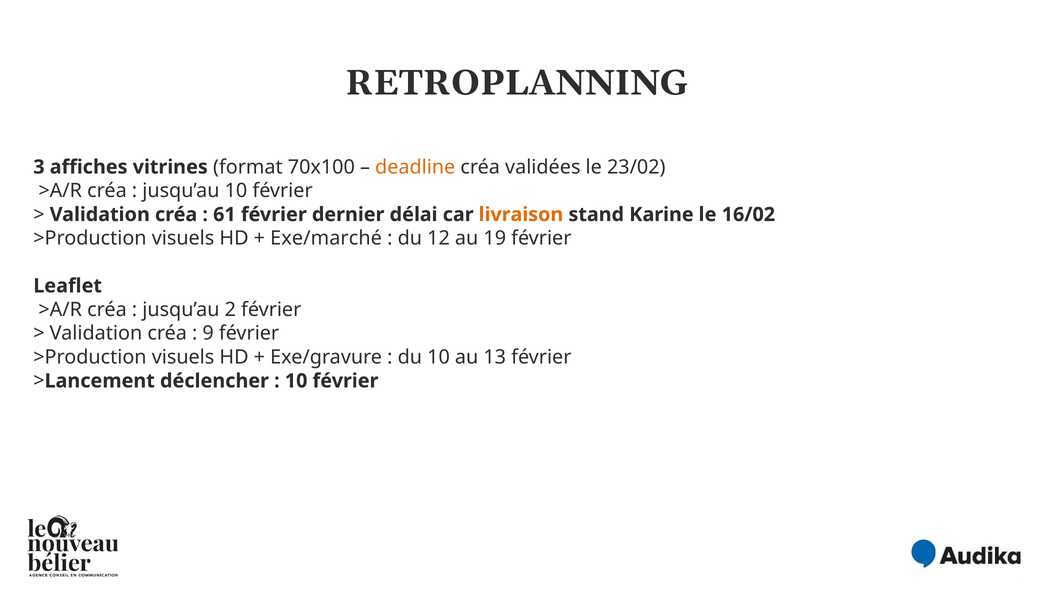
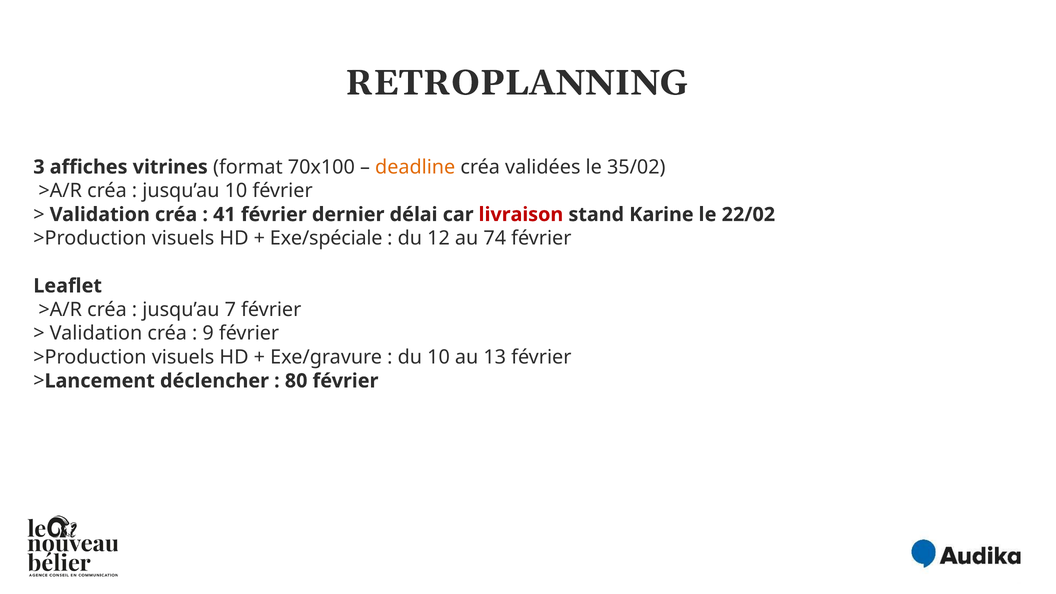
23/02: 23/02 -> 35/02 (636, 167)
61: 61 -> 41 (224, 215)
livraison colour: orange -> red (521, 215)
16/02: 16/02 -> 22/02 (748, 215)
Exe/marché: Exe/marché -> Exe/spéciale (326, 238)
19: 19 -> 74 (495, 238)
2: 2 -> 7 (230, 310)
10: 10 -> 80 (296, 381)
